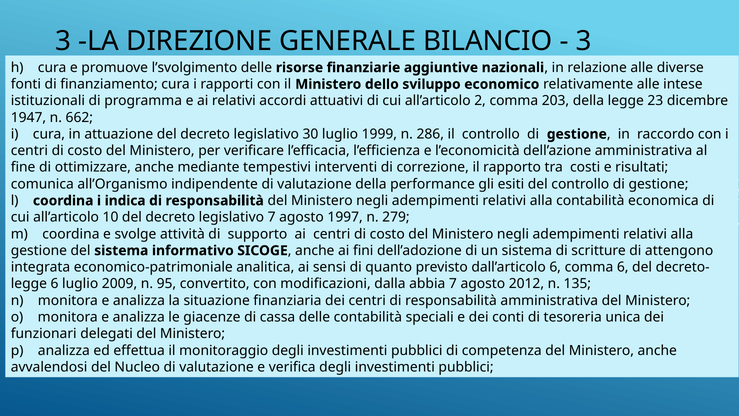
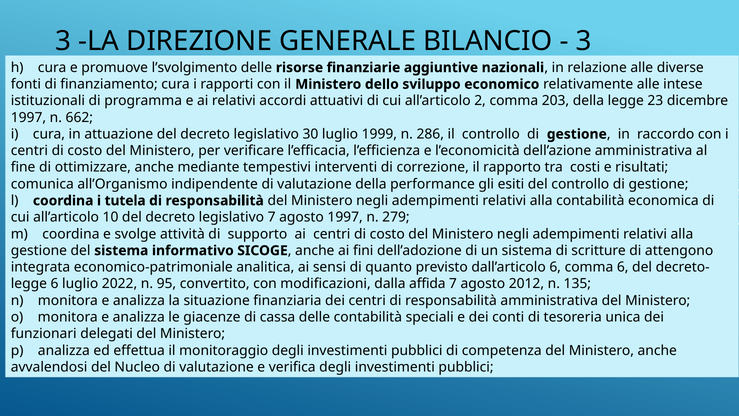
1947: 1947 -> 1997 (28, 117)
indica: indica -> tutela (125, 201)
2009: 2009 -> 2022 (120, 284)
abbia: abbia -> affida (427, 284)
